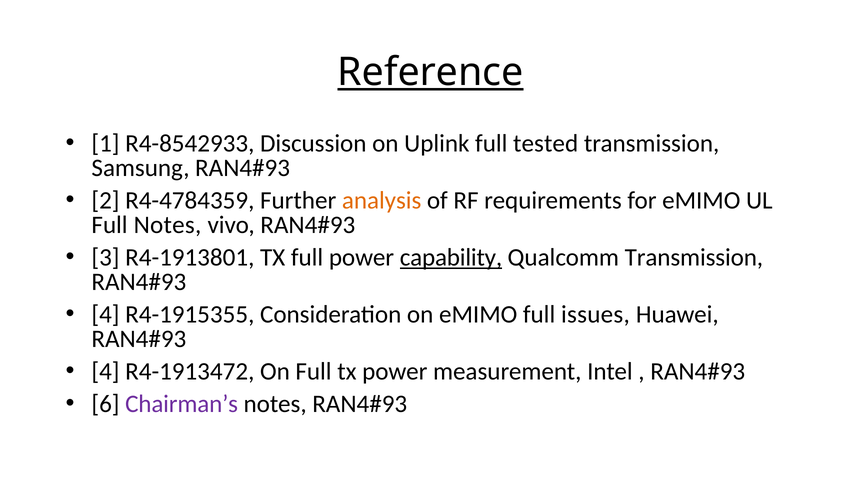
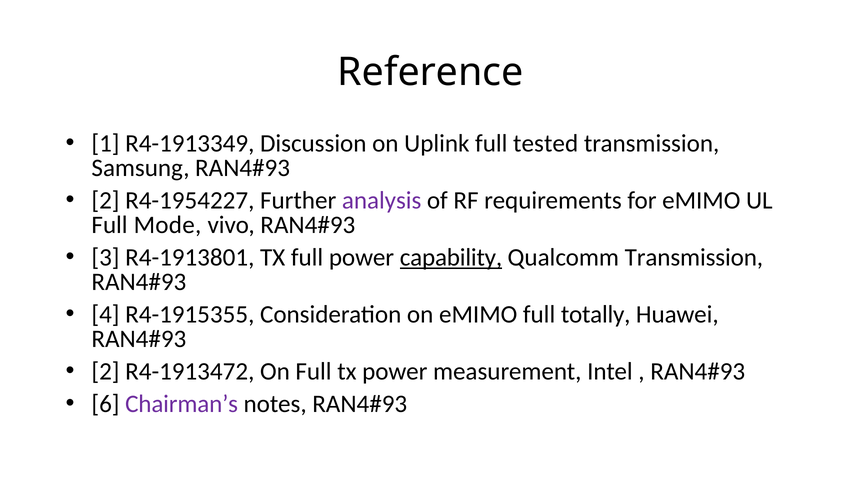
Reference underline: present -> none (430, 72)
R4-8542933: R4-8542933 -> R4-1913349 (190, 143)
R4-4784359: R4-4784359 -> R4-1954227 (190, 200)
analysis colour: orange -> purple (382, 200)
Full Notes: Notes -> Mode (167, 225)
issues: issues -> totally (596, 314)
4: 4 -> 2 (105, 371)
